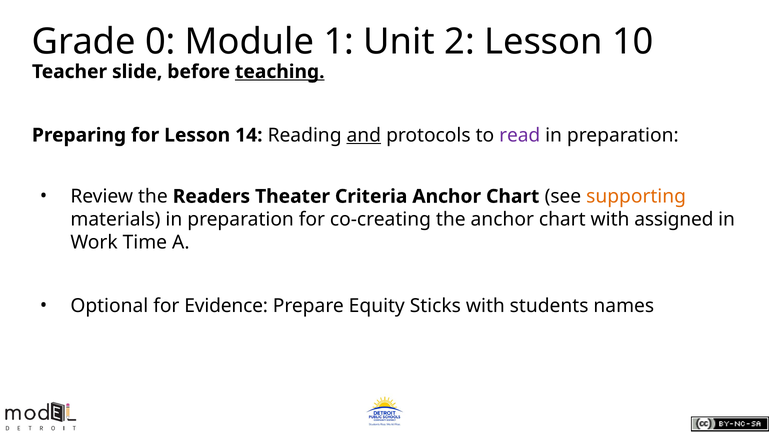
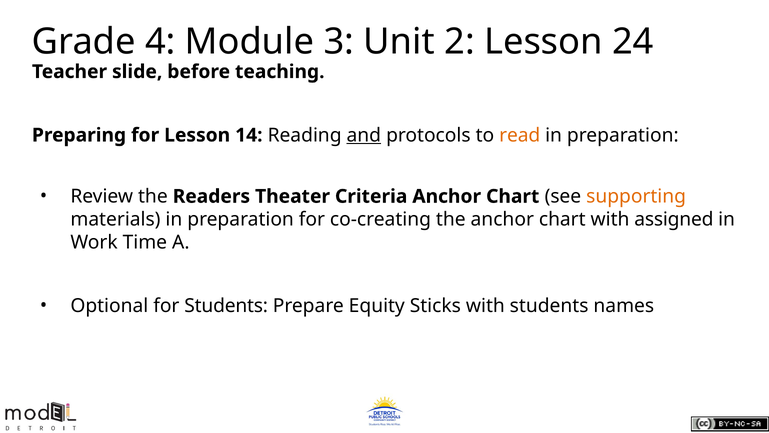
0: 0 -> 4 (160, 42)
1: 1 -> 3 (339, 42)
10: 10 -> 24 (633, 42)
teaching underline: present -> none (280, 72)
read colour: purple -> orange (520, 135)
for Evidence: Evidence -> Students (226, 306)
